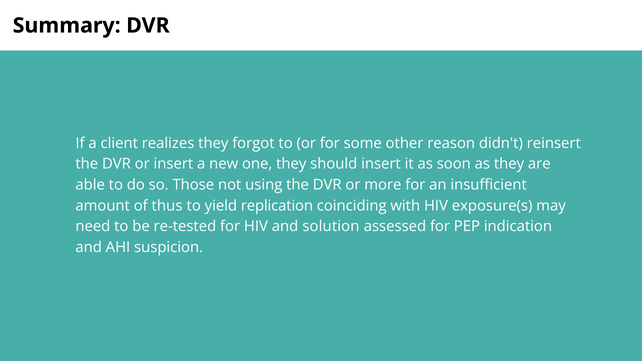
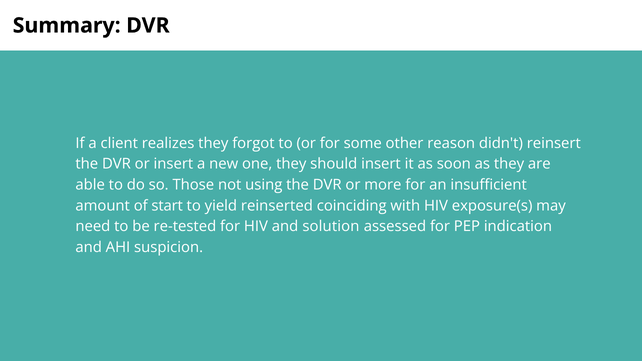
thus: thus -> start (167, 206)
replication: replication -> reinserted (277, 206)
